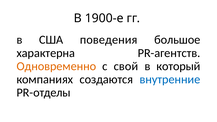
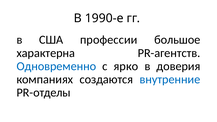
1900-е: 1900-е -> 1990-е (104, 18)
поведения: поведения -> профессии (109, 40)
Одновременно colour: orange -> blue (56, 66)
свой: свой -> ярко (126, 66)
который: который -> доверия (178, 66)
